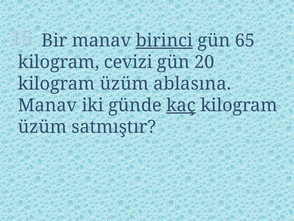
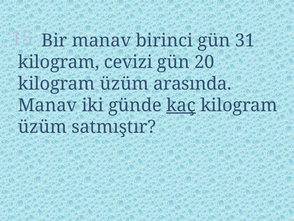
birinci underline: present -> none (164, 40)
65: 65 -> 31 (245, 40)
ablasına: ablasına -> arasında (192, 83)
